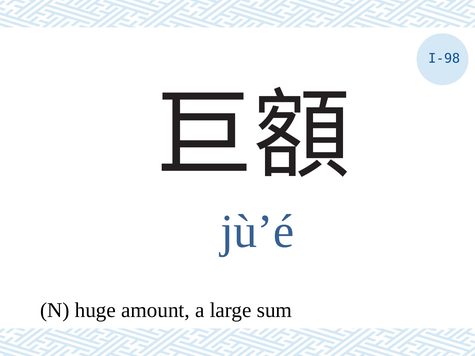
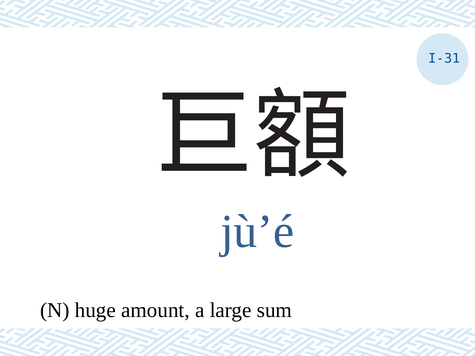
I-98: I-98 -> I-31 (444, 59)
